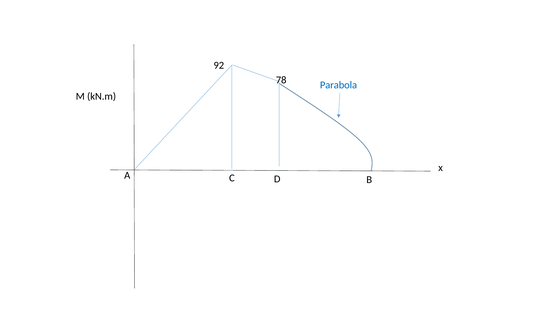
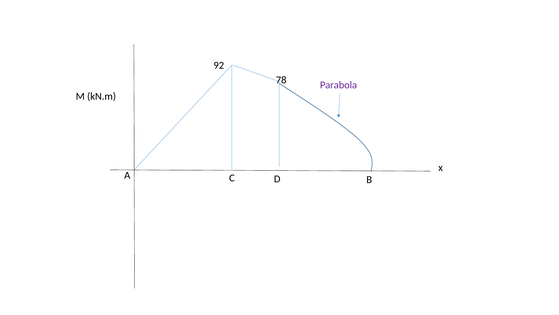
Parabola colour: blue -> purple (338, 85)
